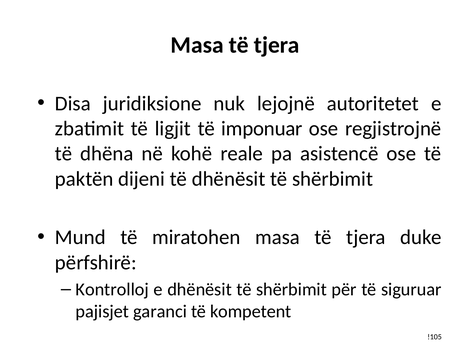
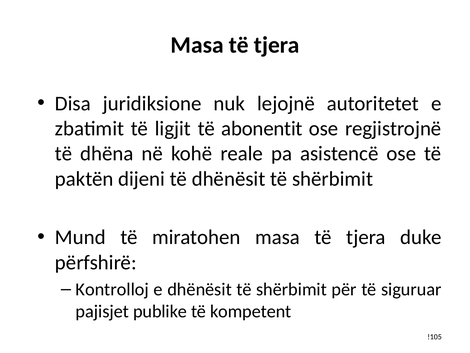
imponuar: imponuar -> abonentit (262, 128)
garanci: garanci -> publike (160, 311)
